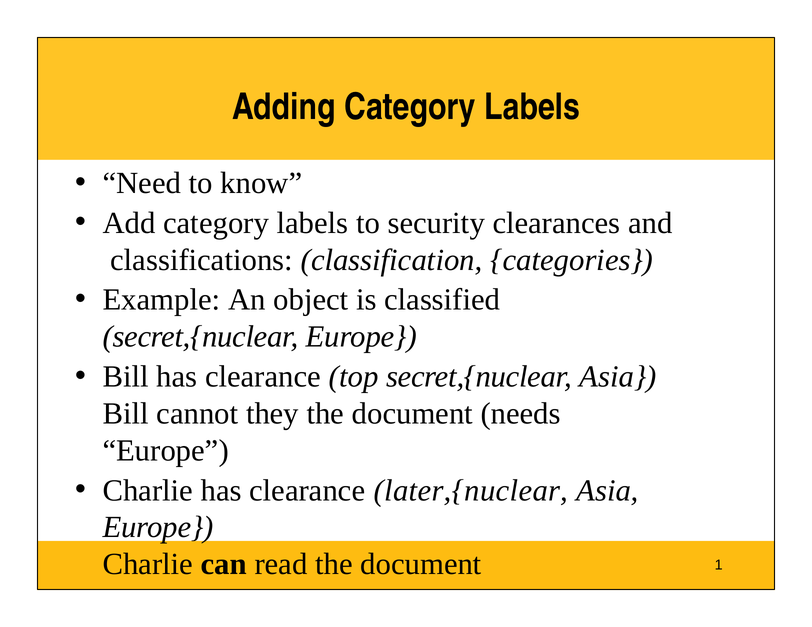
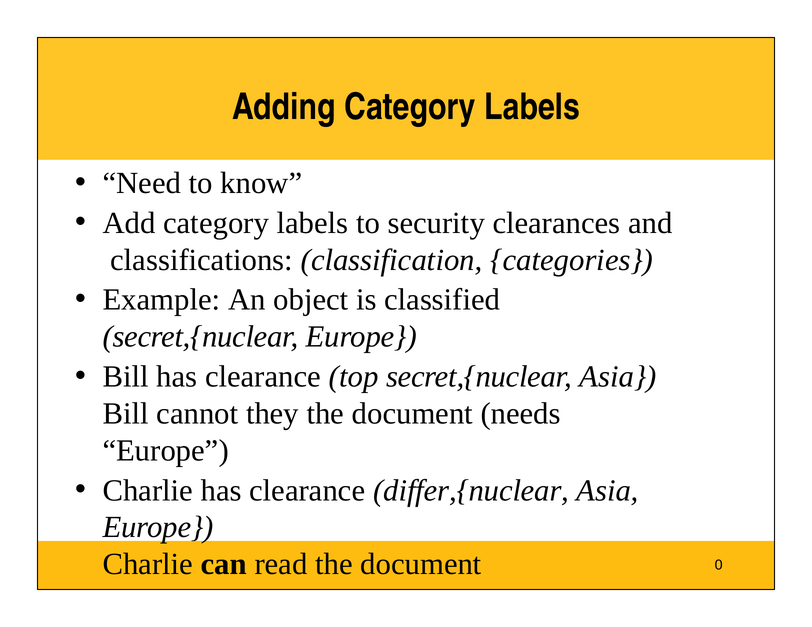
later,{nuclear: later,{nuclear -> differ,{nuclear (471, 491)
1: 1 -> 0 (719, 565)
